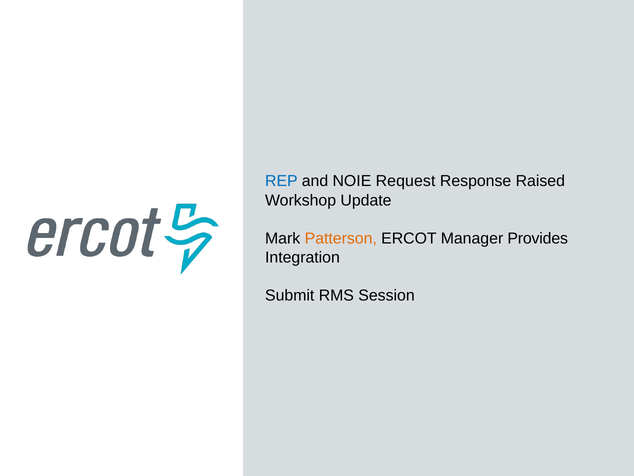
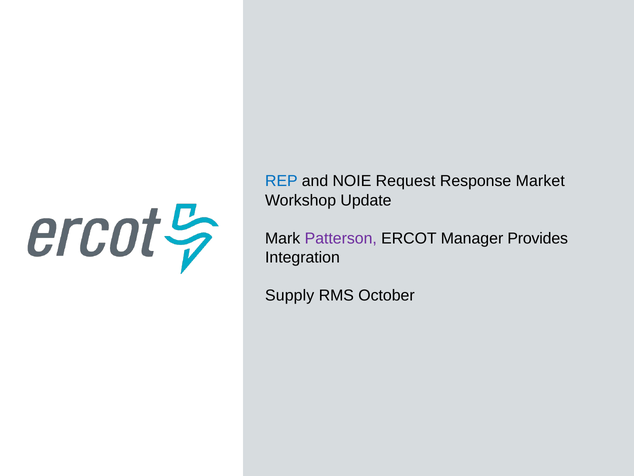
Raised: Raised -> Market (540, 181)
Patterson colour: orange -> purple (341, 238)
Submit: Submit -> Supply (290, 295)
Session: Session -> October (387, 295)
